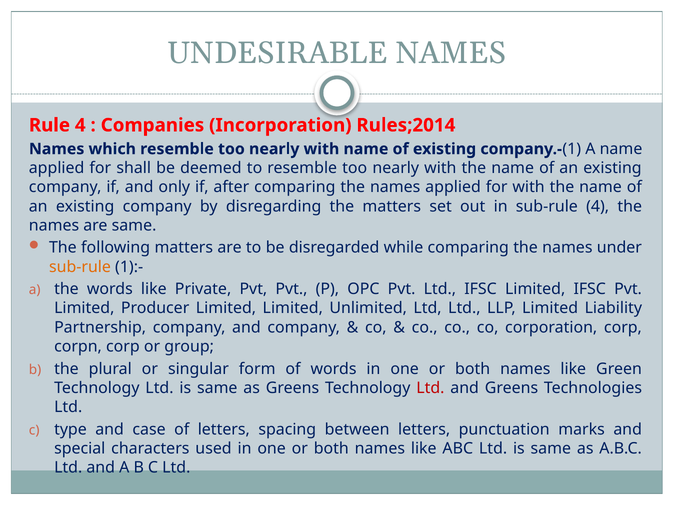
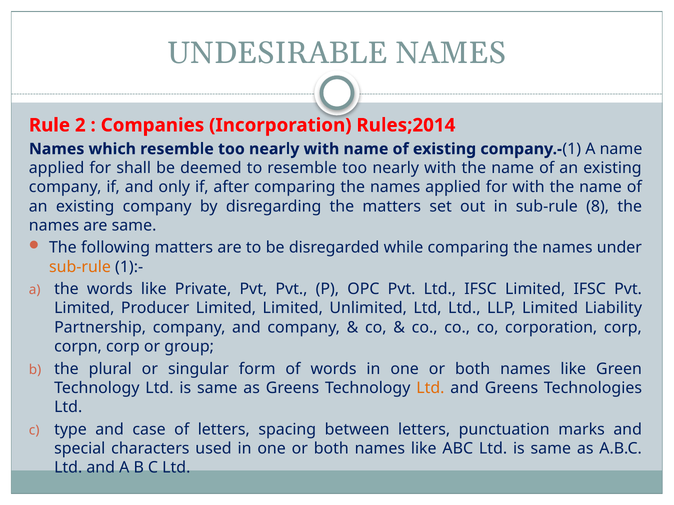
Rule 4: 4 -> 2 (80, 125)
sub-rule 4: 4 -> 8 (598, 207)
Ltd colour: red -> orange (430, 388)
